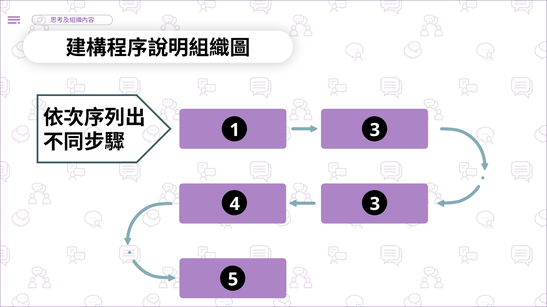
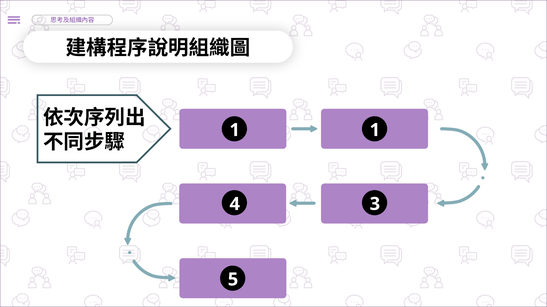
3: 3 -> 1 (375, 130)
